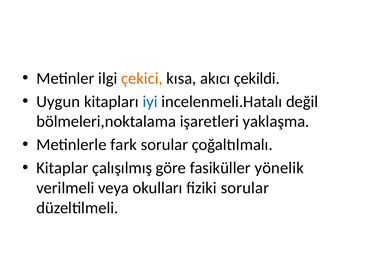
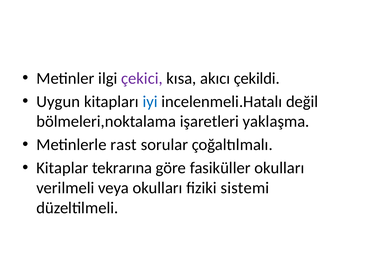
çekici colour: orange -> purple (142, 78)
fark: fark -> rast (124, 145)
çalışılmış: çalışılmış -> tekrarına (122, 168)
fasiküller yönelik: yönelik -> okulları (279, 168)
fiziki sorular: sorular -> sistemi (245, 188)
